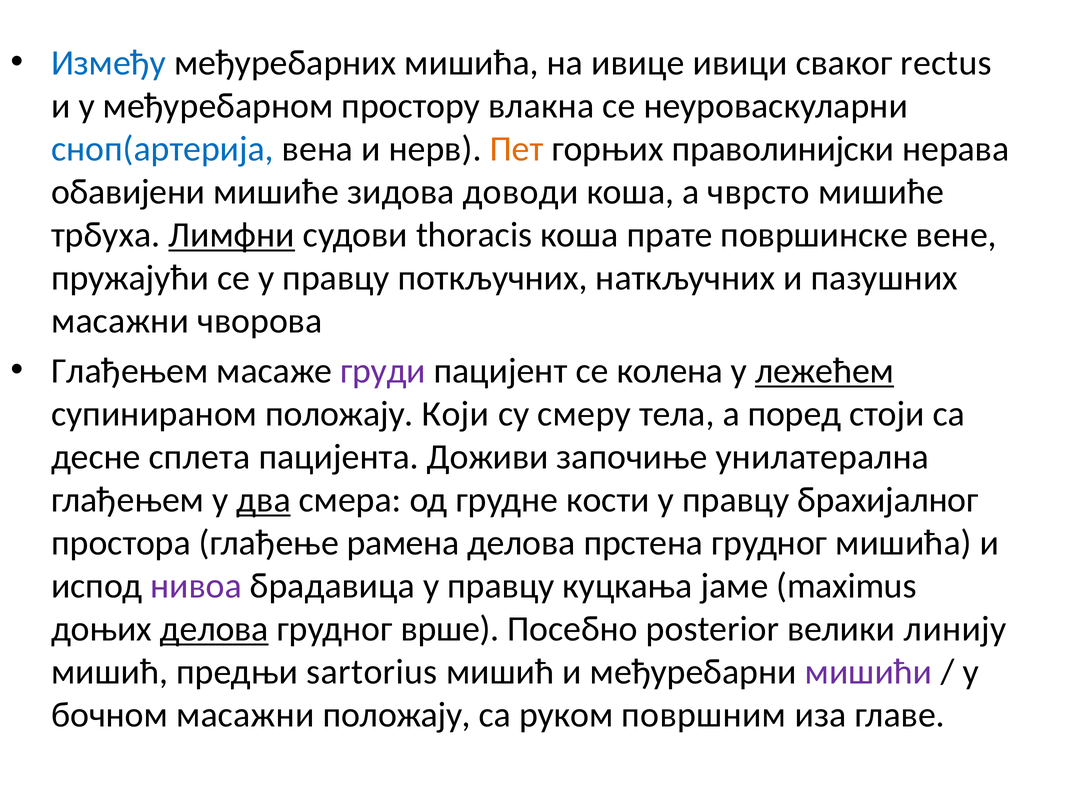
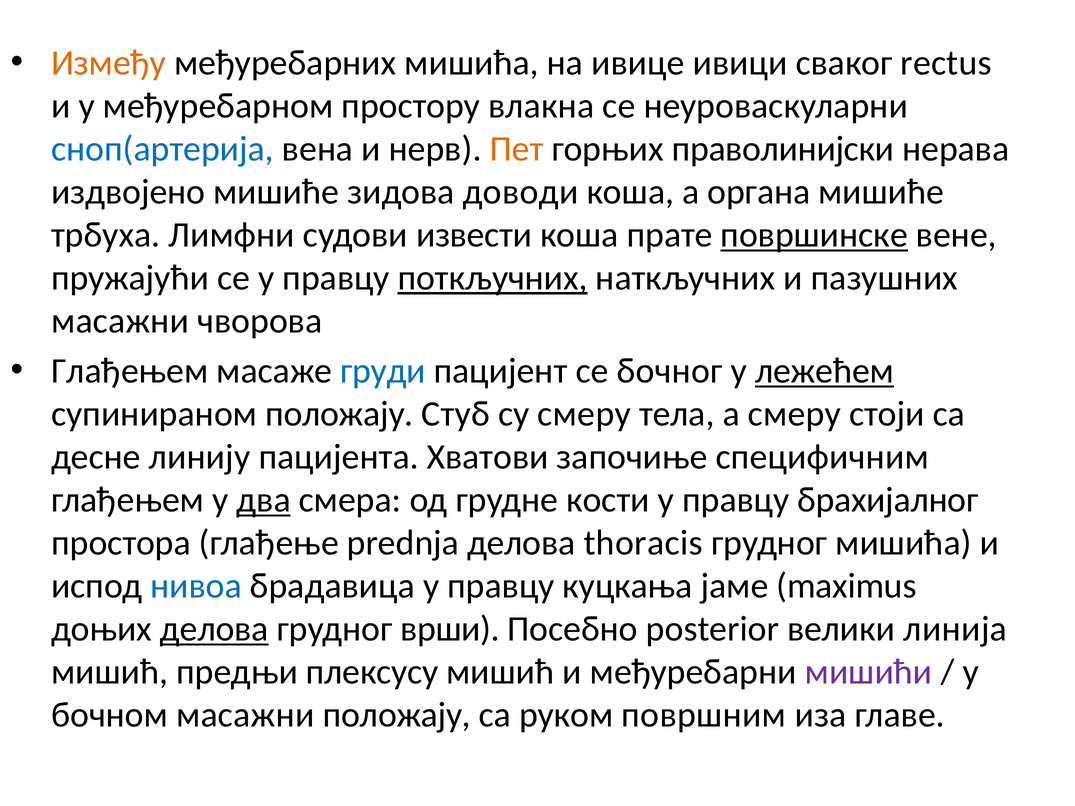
Између colour: blue -> orange (109, 63)
обавијени: обавијени -> издвојено (128, 192)
чврсто: чврсто -> органа (759, 192)
Лимфни underline: present -> none (232, 235)
thoracis: thoracis -> извести (474, 235)
површинске underline: none -> present (814, 235)
поткључних underline: none -> present (493, 278)
груди colour: purple -> blue (383, 371)
колена: колена -> бочног (670, 371)
Који: Који -> Стуб (455, 414)
а поред: поред -> смеру (794, 414)
сплета: сплета -> линију (200, 457)
Доживи: Доживи -> Хватови (488, 457)
унилатерална: унилатерална -> специфичним (822, 457)
рамена: рамена -> prednja (403, 543)
прстена: прстена -> thoracis (643, 543)
нивоа colour: purple -> blue (196, 586)
врше: врше -> врши (450, 629)
линију: линију -> линија (955, 629)
sartorius: sartorius -> плексусу (372, 672)
